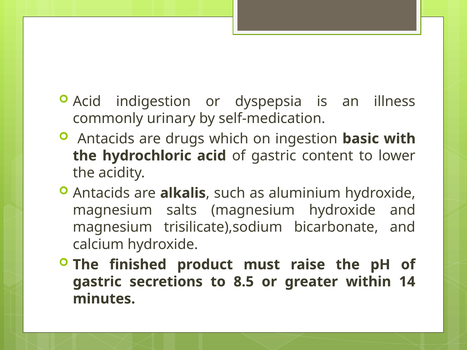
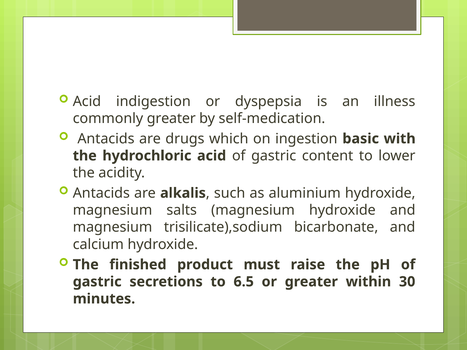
commonly urinary: urinary -> greater (171, 119)
8.5: 8.5 -> 6.5 (244, 282)
14: 14 -> 30 (407, 282)
